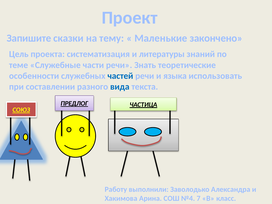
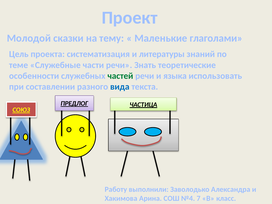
Запишите: Запишите -> Молодой (29, 38)
закончено: закончено -> глаголами (216, 38)
частей colour: blue -> green (120, 76)
